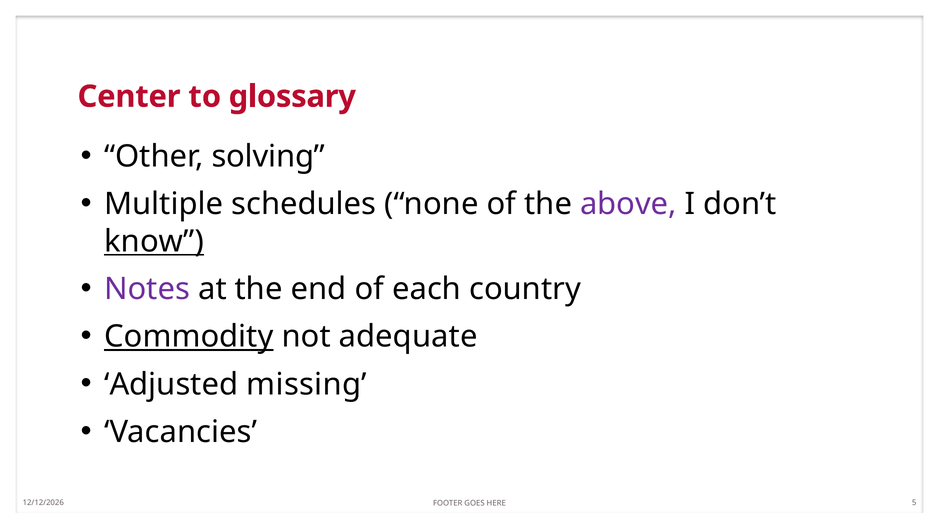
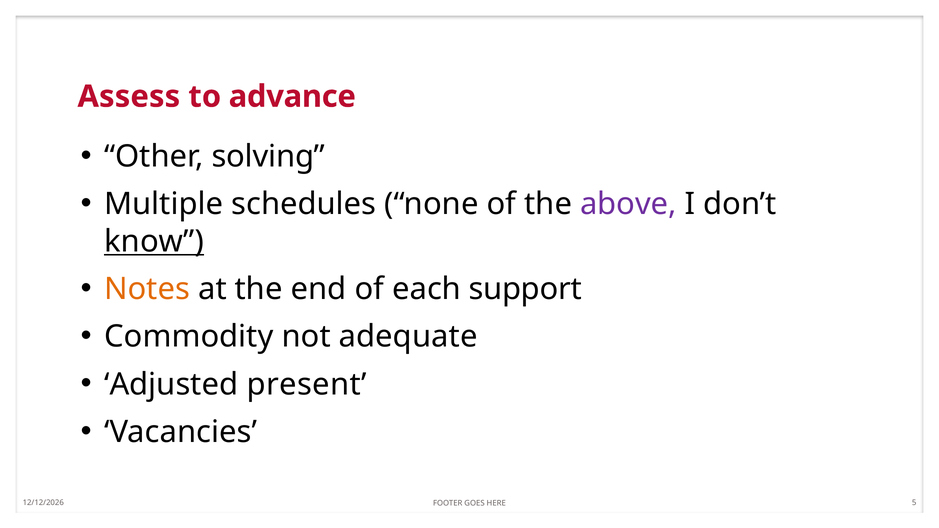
Center: Center -> Assess (129, 97)
glossary: glossary -> advance (292, 97)
Notes colour: purple -> orange (147, 289)
country: country -> support (525, 289)
Commodity underline: present -> none (189, 337)
missing: missing -> present (307, 384)
